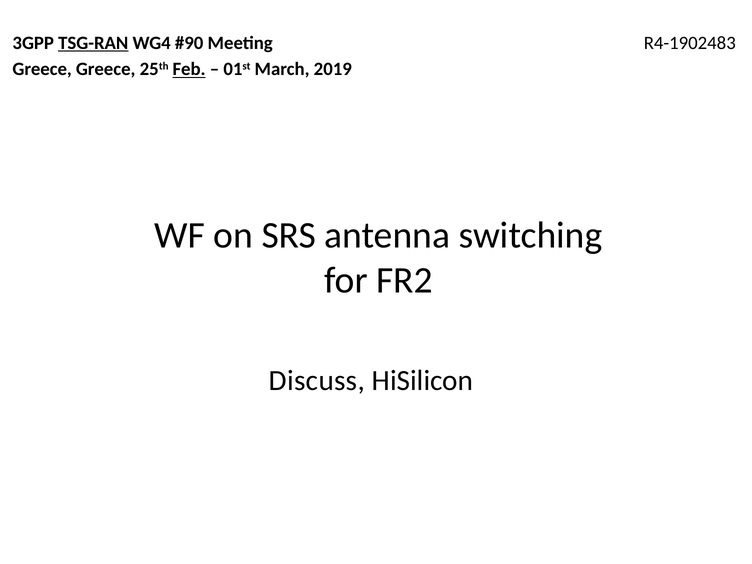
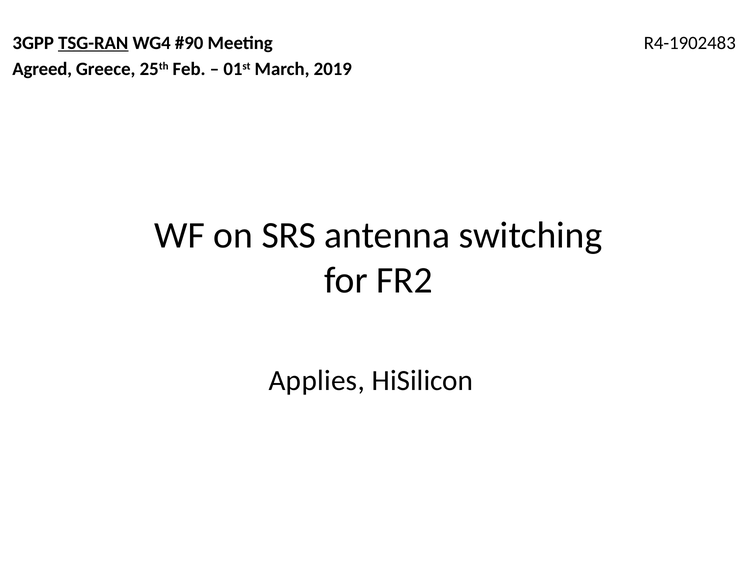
Greece: Greece -> Agreed (42, 69)
Feb underline: present -> none (189, 69)
Discuss: Discuss -> Applies (317, 381)
